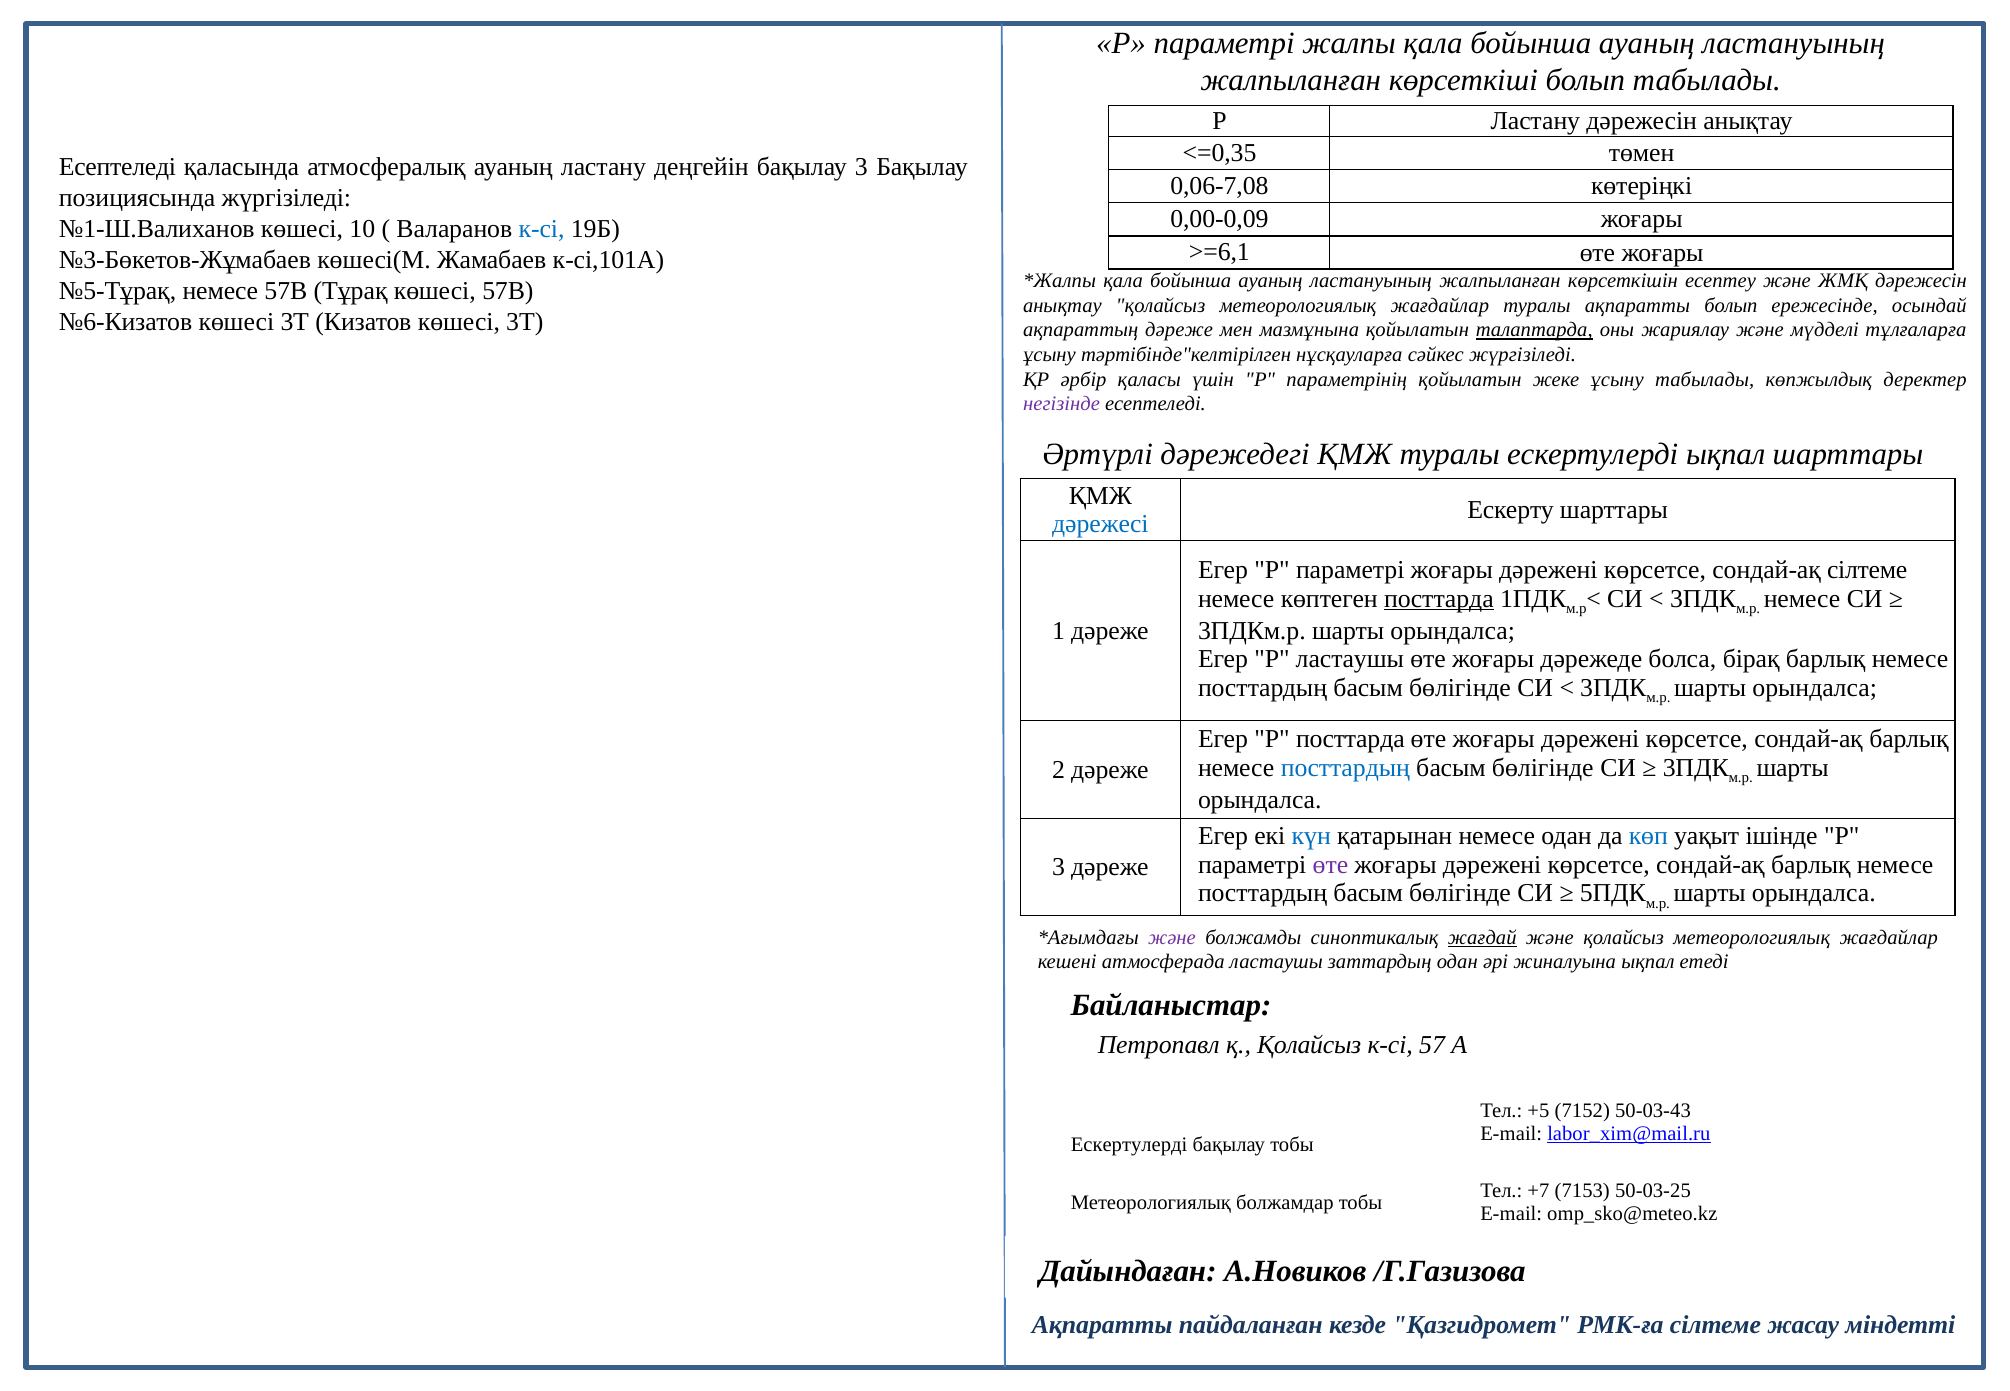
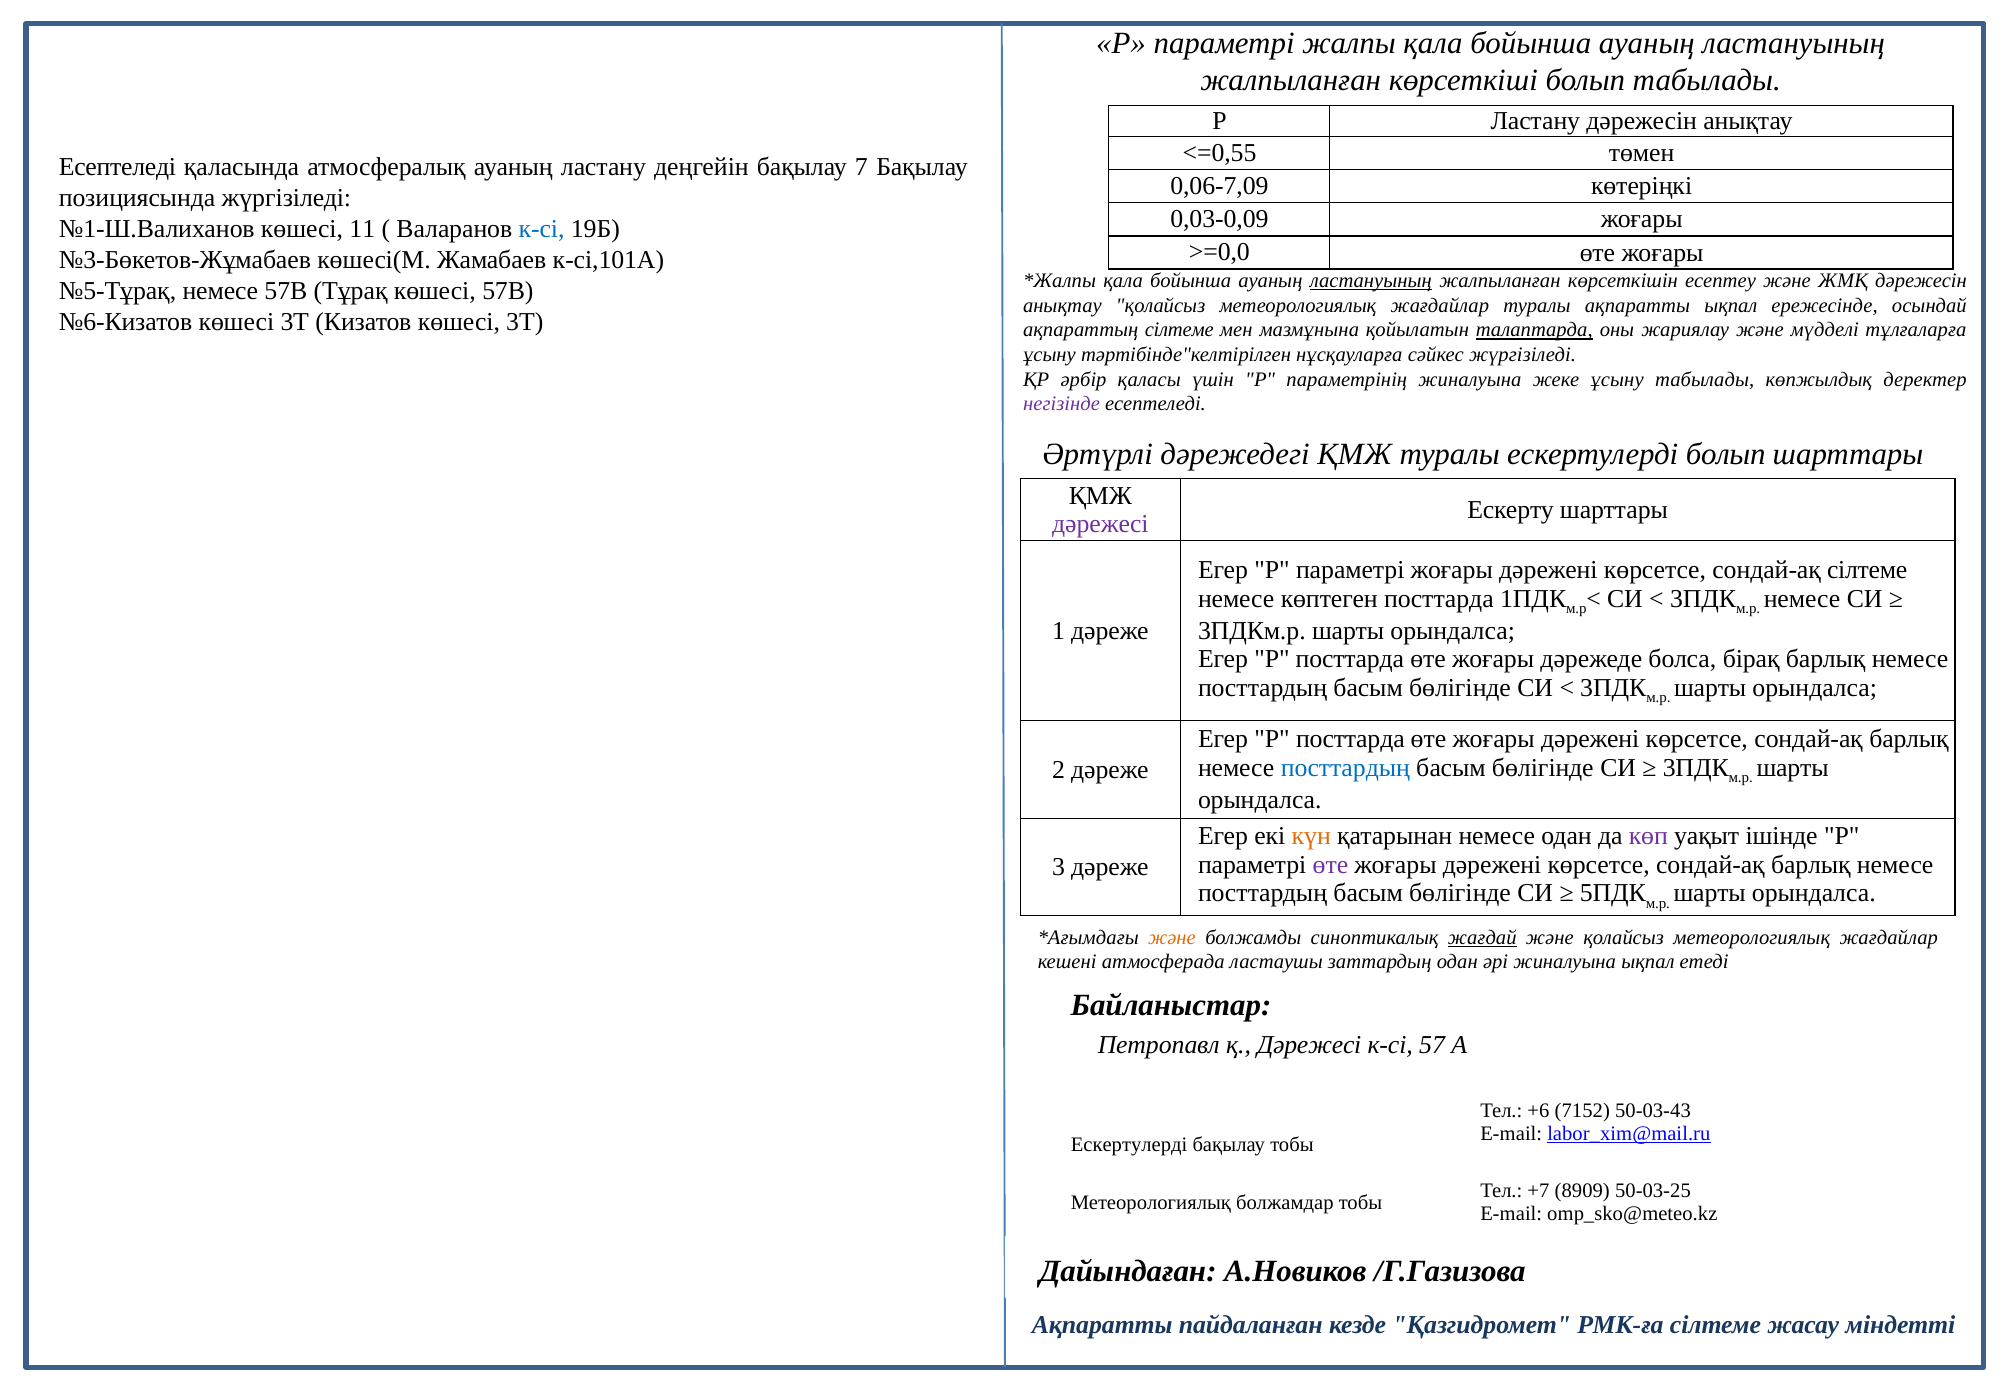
<=0,35: <=0,35 -> <=0,55 (1220, 153)
бақылау 3: 3 -> 7 (861, 167)
0,06-7,08: 0,06-7,08 -> 0,06-7,09 (1219, 186)
0,00-0,09: 0,00-0,09 -> 0,03-0,09 (1219, 219)
10: 10 -> 11 (362, 229)
>=6,1: >=6,1 -> >=0,0 (1219, 252)
ластануының underline: none -> present (1371, 281)
ақпаратты болып: болып -> ықпал (1731, 305)
ақпараттың дәреже: дәреже -> сілтеме (1179, 330)
параметрінің қойылатын: қойылатын -> жиналуына (1470, 380)
ескертулерді ықпал: ықпал -> болып (1726, 455)
дәрежесі colour: blue -> purple (1100, 524)
посттарда underline: present -> none (1439, 599)
P ластаушы: ластаушы -> посттарда (1350, 660)
күн colour: blue -> orange (1311, 837)
көп colour: blue -> purple (1648, 837)
және colour: purple -> orange (1172, 938)
қ Қолайсыз: Қолайсыз -> Дәрежесі (1309, 1046)
+5: +5 -> +6 (1538, 1111)
7153: 7153 -> 8909 (1582, 1191)
